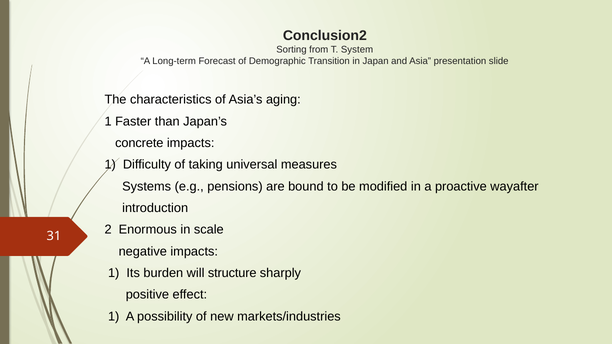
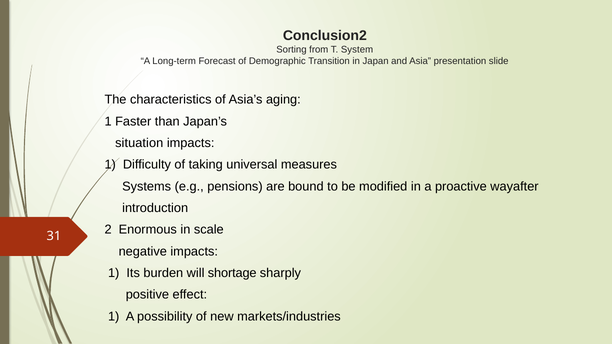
concrete: concrete -> situation (139, 143)
structure: structure -> shortage (232, 273)
